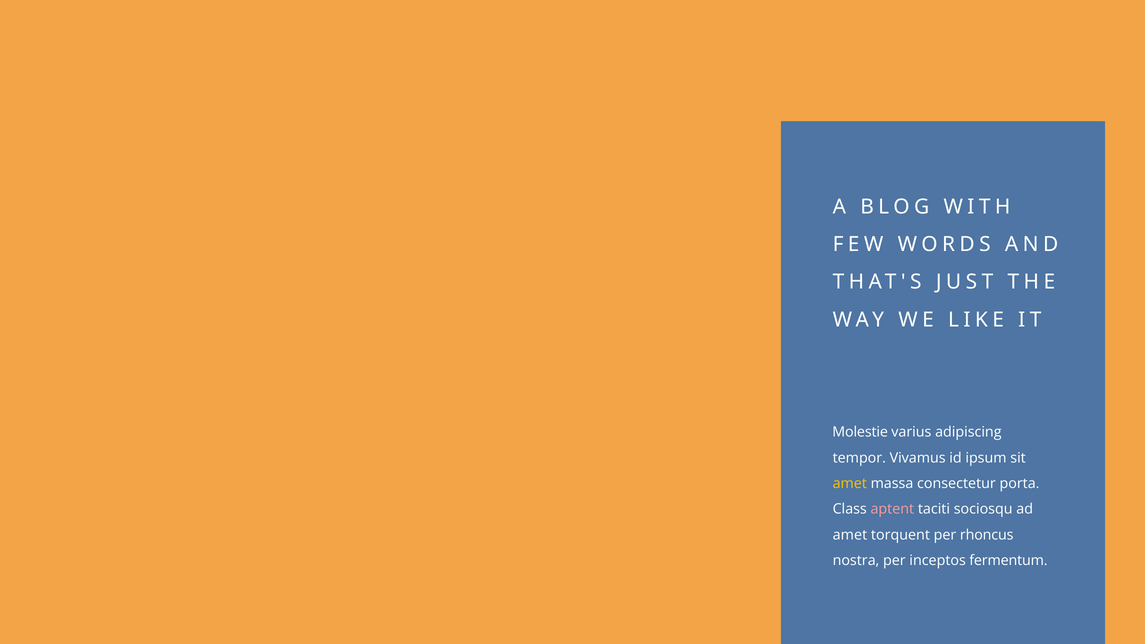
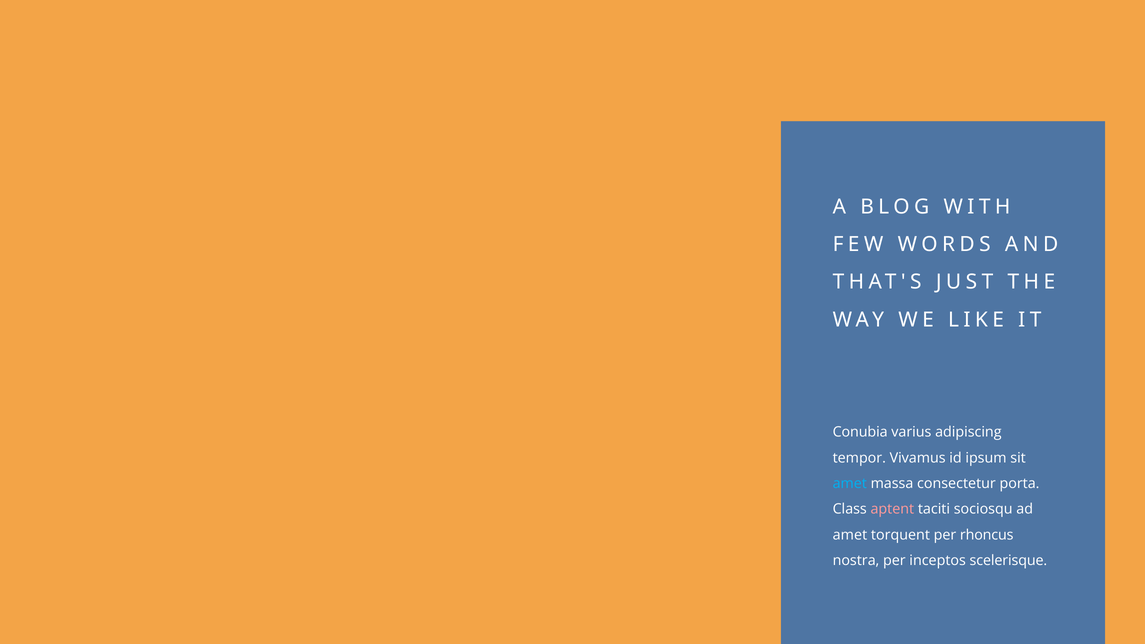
Molestie: Molestie -> Conubia (860, 432)
amet colour: yellow -> light blue (850, 484)
fermentum: fermentum -> scelerisque (1008, 561)
